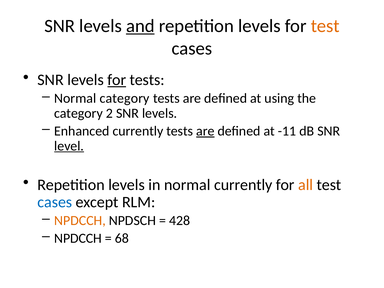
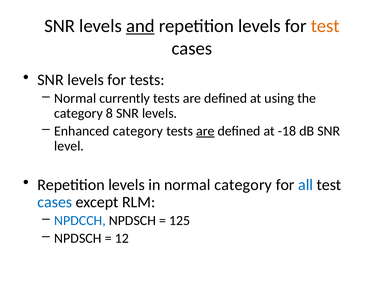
for underline: present -> none (117, 80)
Normal category: category -> currently (125, 98)
2: 2 -> 8 (109, 113)
Enhanced currently: currently -> category (138, 131)
-11: -11 -> -18 (287, 131)
level underline: present -> none (69, 146)
normal currently: currently -> category (243, 185)
all colour: orange -> blue (306, 185)
NPDCCH colour: orange -> blue (80, 221)
428: 428 -> 125 (180, 221)
NPDCCH: NPDCCH -> NPDSCH (78, 238)
68: 68 -> 12 (122, 238)
